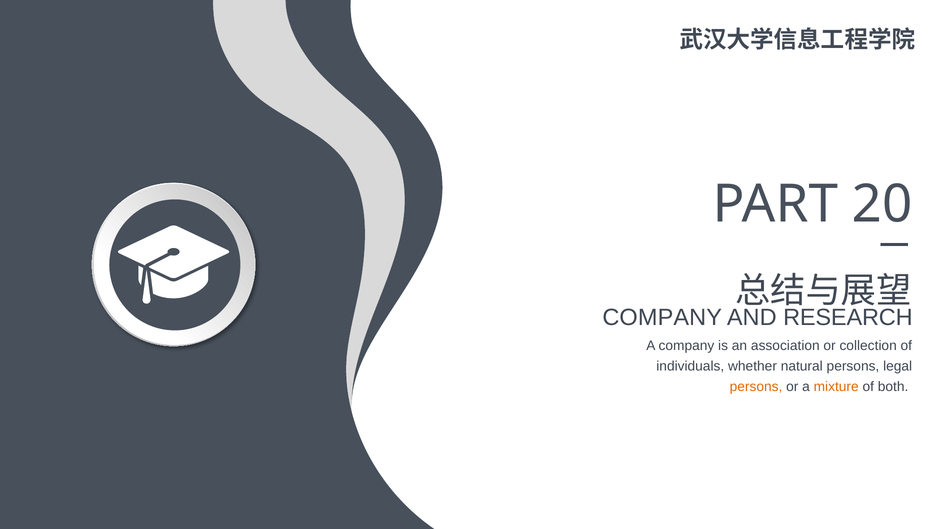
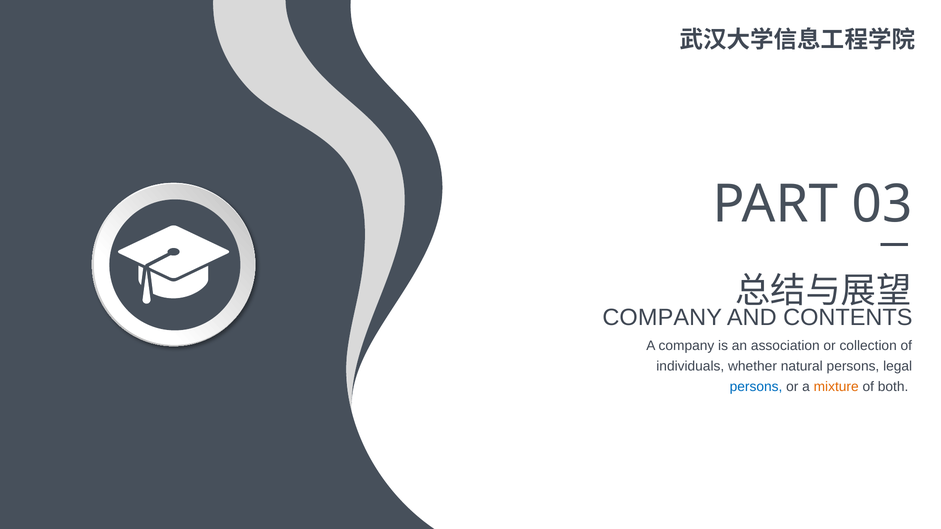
20: 20 -> 03 (882, 204)
RESEARCH: RESEARCH -> CONTENTS (848, 318)
persons colour: orange -> blue (756, 387)
